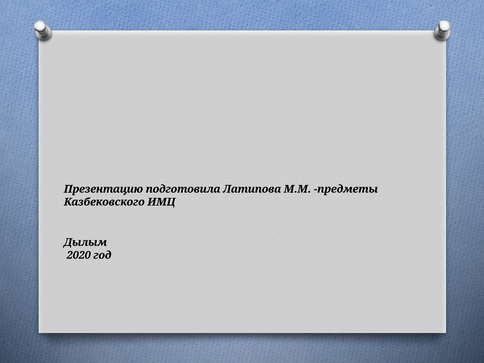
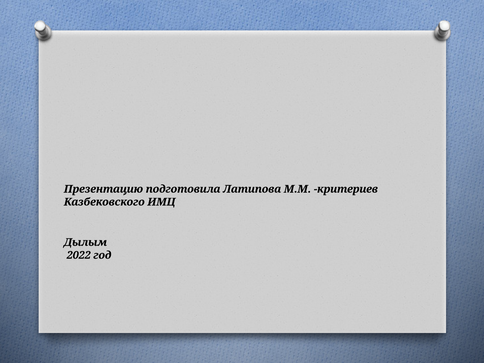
предметы: предметы -> критериев (346, 189)
2020: 2020 -> 2022 (79, 255)
